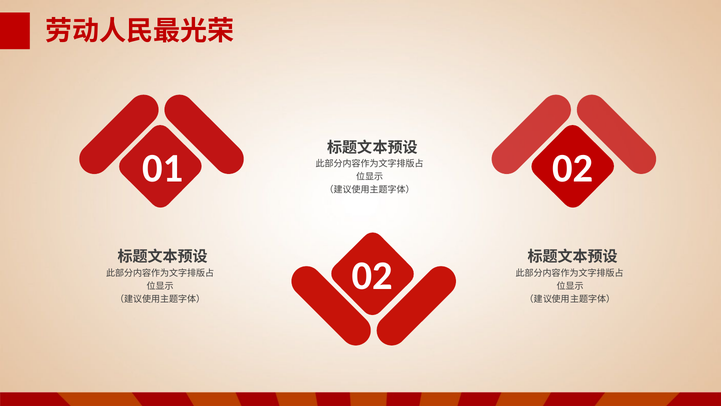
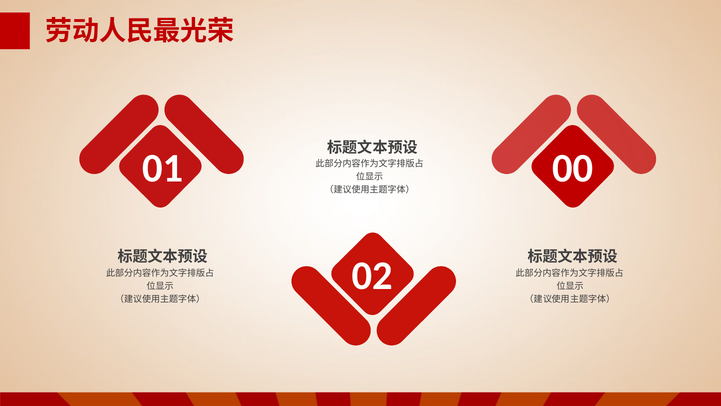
01 02: 02 -> 00 (573, 168)
